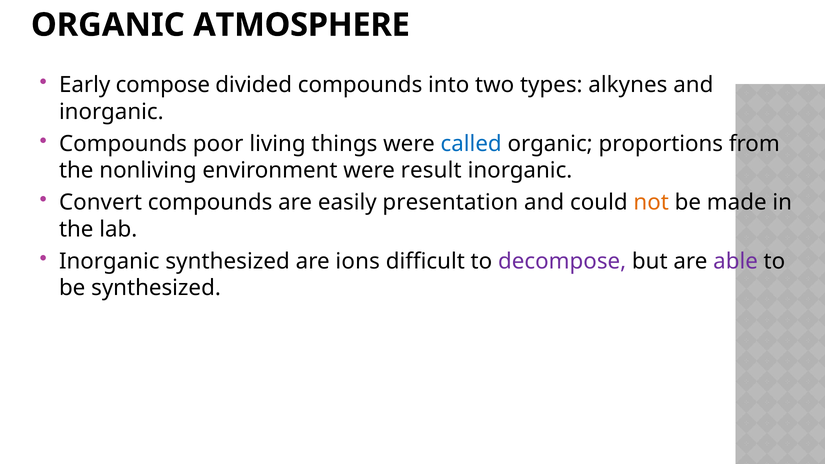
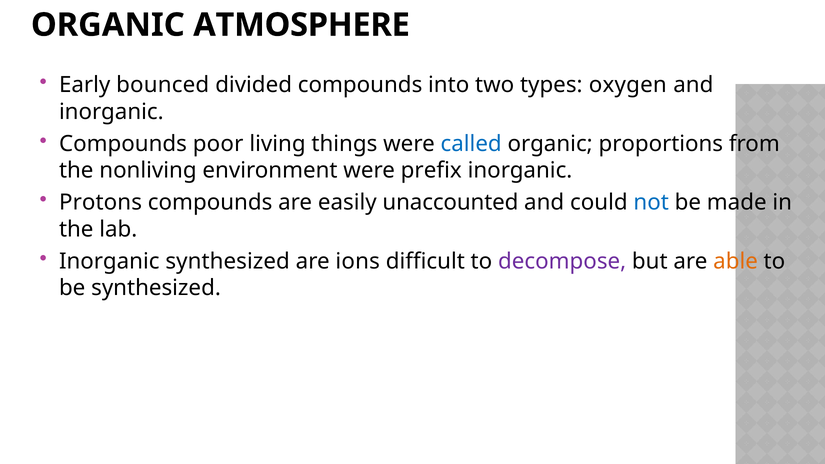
compose: compose -> bounced (163, 85)
alkynes: alkynes -> oxygen (628, 85)
result: result -> prefix (431, 171)
Convert: Convert -> Protons (100, 203)
presentation: presentation -> unaccounted (450, 203)
not colour: orange -> blue (651, 203)
able colour: purple -> orange (736, 261)
